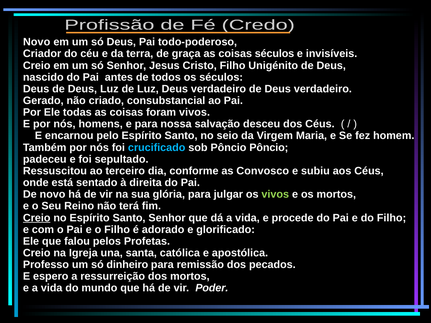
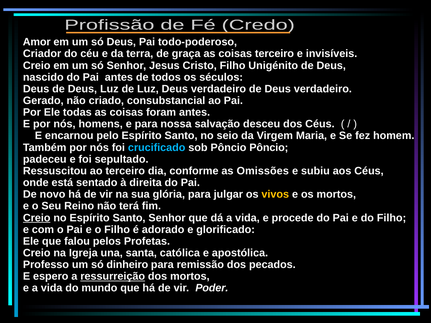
Novo: Novo -> Amor (37, 42)
coisas séculos: séculos -> terceiro (274, 54)
foram vivos: vivos -> antes (195, 112)
Convosco: Convosco -> Omissões (263, 171)
vivos colour: light green -> yellow (275, 195)
ressurreição underline: none -> present (113, 277)
